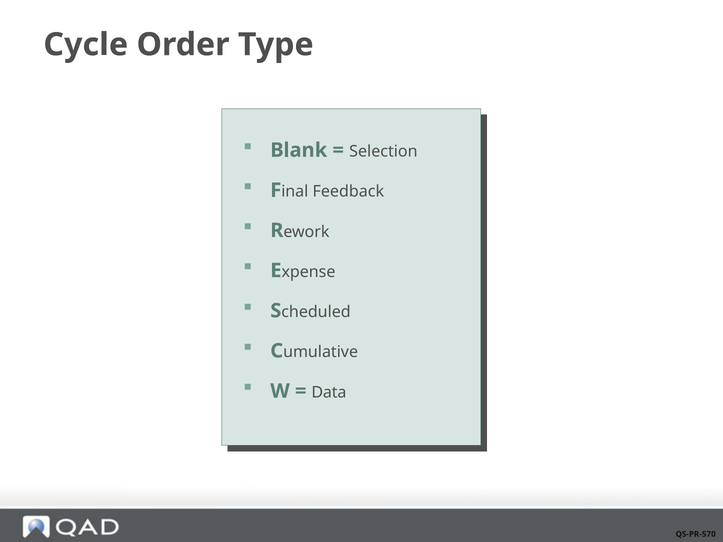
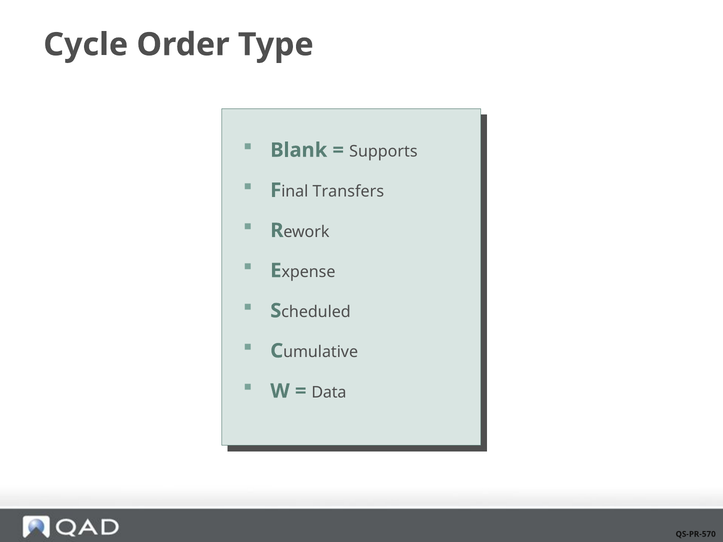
Selection: Selection -> Supports (383, 152)
Feedback: Feedback -> Transfers (348, 192)
